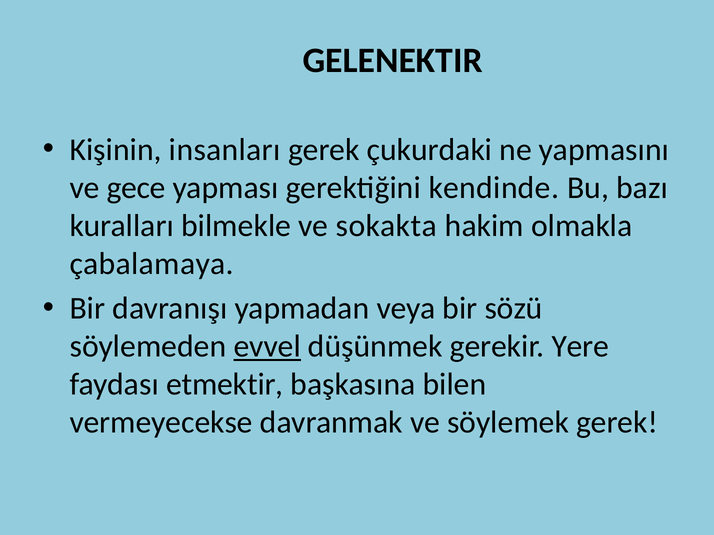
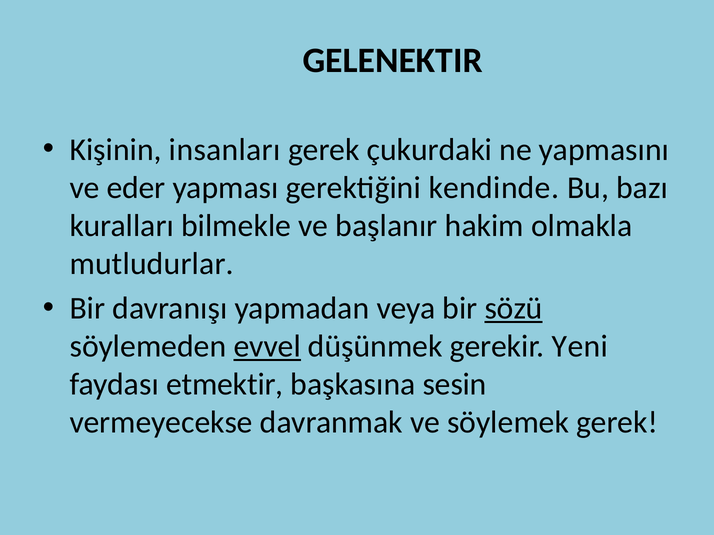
gece: gece -> eder (136, 188)
sokakta: sokakta -> başlanır (386, 226)
çabalamaya: çabalamaya -> mutludurlar (152, 264)
sözü underline: none -> present (514, 308)
Yere: Yere -> Yeni (580, 347)
bilen: bilen -> sesin (455, 385)
